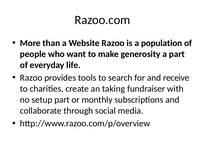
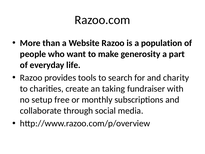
receive: receive -> charity (176, 78)
setup part: part -> free (62, 100)
